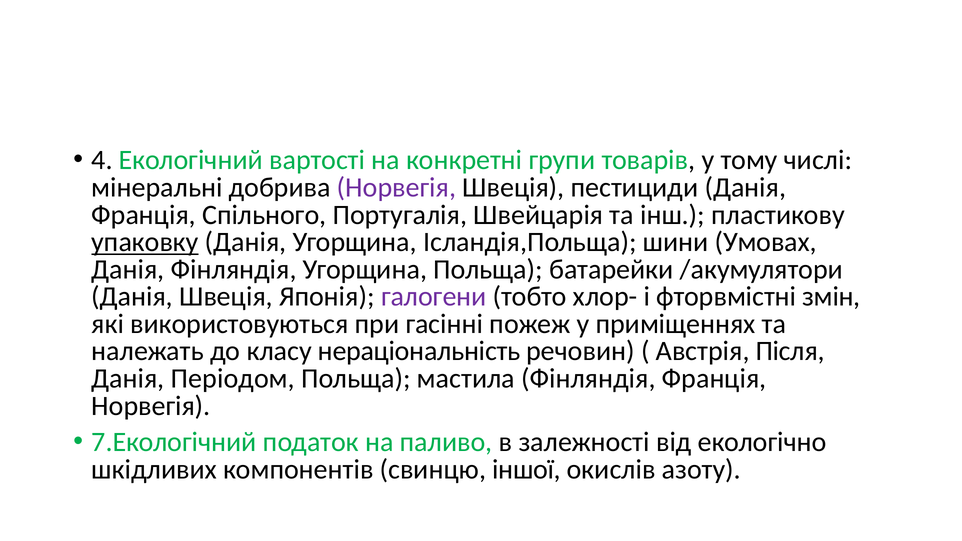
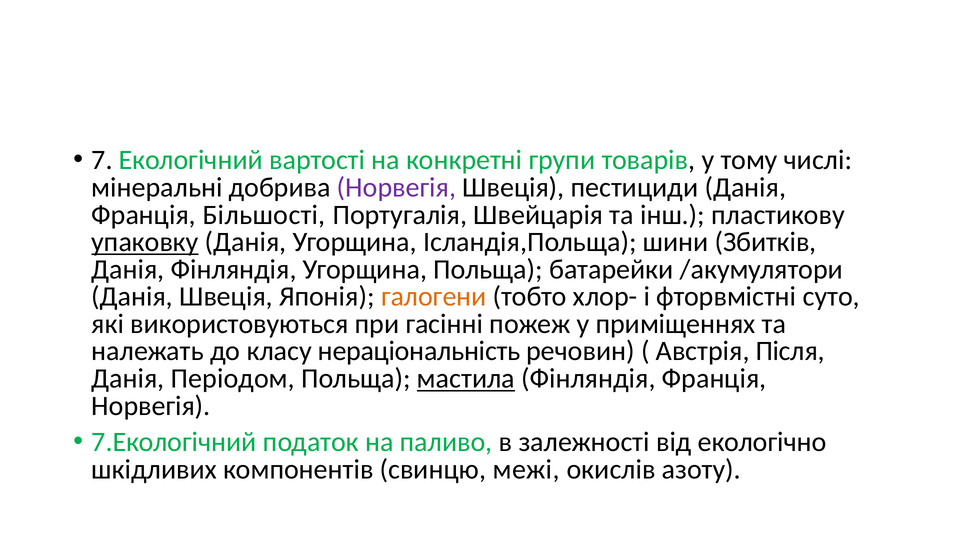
4: 4 -> 7 (102, 160)
Спільного: Спільного -> Більшості (264, 215)
Умовах: Умовах -> Збитків (766, 242)
галогени colour: purple -> orange (434, 297)
змін: змін -> суто (831, 297)
мастила underline: none -> present (466, 379)
іншої: іншої -> межі (526, 470)
